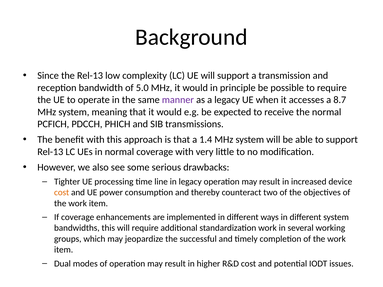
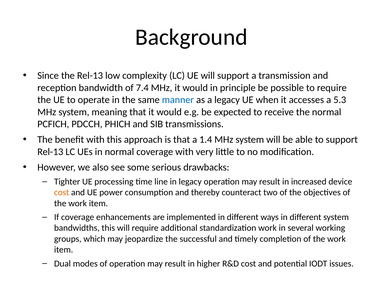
5.0: 5.0 -> 7.4 (142, 88)
manner colour: purple -> blue (178, 100)
8.7: 8.7 -> 5.3 (340, 100)
